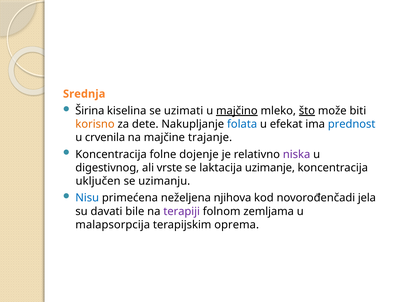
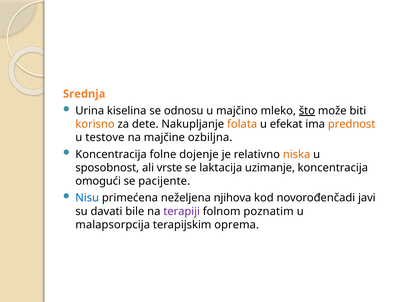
Širina: Širina -> Urina (90, 111)
uzimati: uzimati -> odnosu (184, 111)
majčino underline: present -> none (237, 111)
folata colour: blue -> orange (242, 124)
prednost colour: blue -> orange (352, 124)
crvenila: crvenila -> testove (105, 137)
trajanje: trajanje -> ozbiljna (210, 137)
niska colour: purple -> orange (297, 154)
digestivnog: digestivnog -> sposobnost (107, 167)
uključen: uključen -> omogući (98, 181)
uzimanju: uzimanju -> pacijente (164, 181)
jela: jela -> javi (367, 198)
zemljama: zemljama -> poznatim (269, 211)
